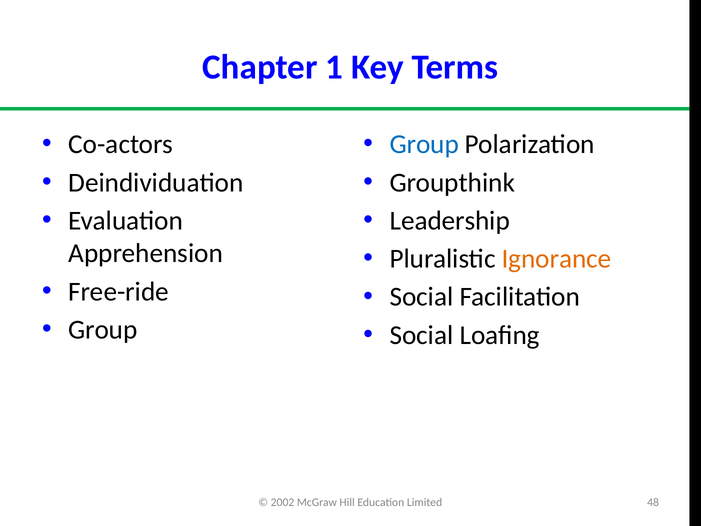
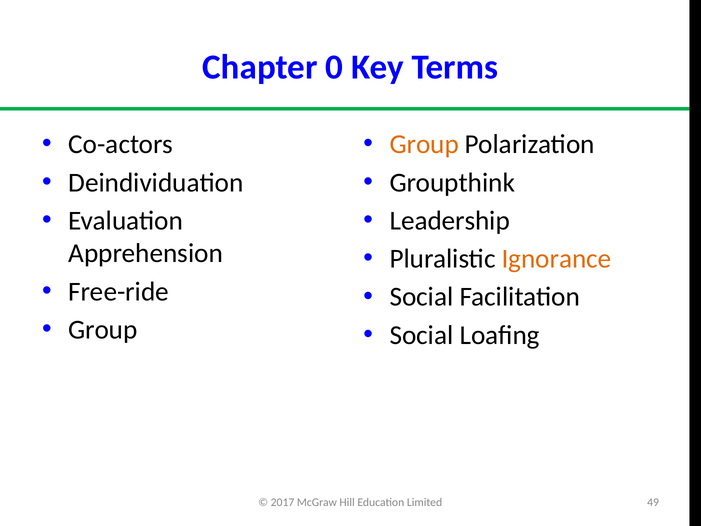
1: 1 -> 0 (334, 67)
Group colour: blue -> orange (424, 144)
2002: 2002 -> 2017 (283, 502)
48: 48 -> 49 (653, 502)
